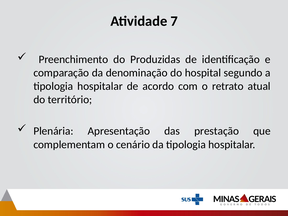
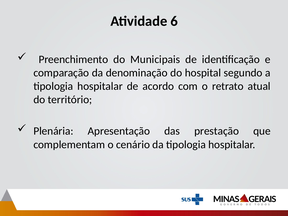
7: 7 -> 6 (174, 21)
Produzidas: Produzidas -> Municipais (155, 59)
